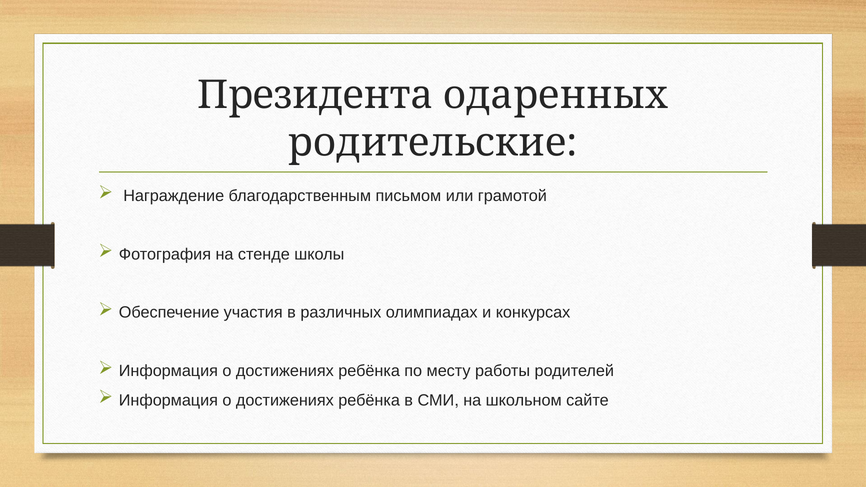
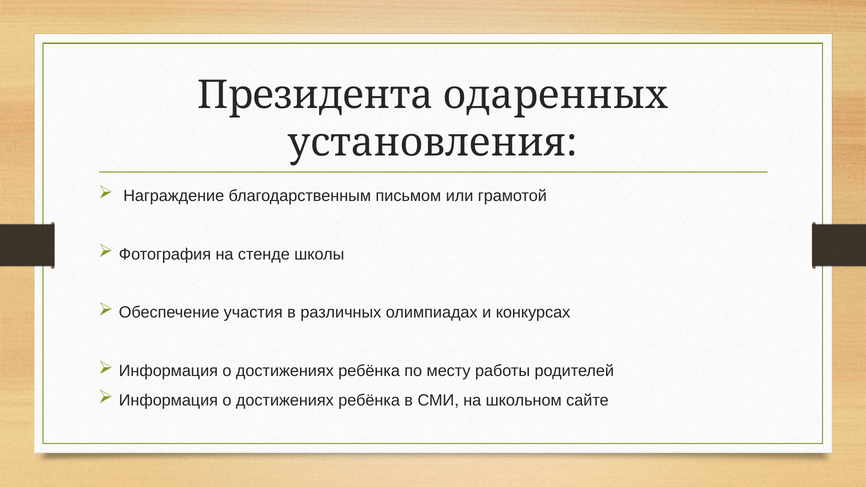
родительские: родительские -> установления (433, 143)
